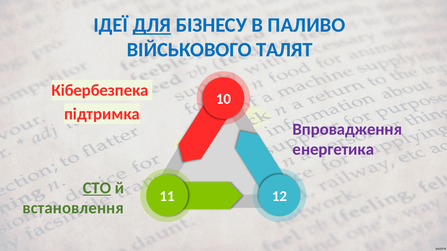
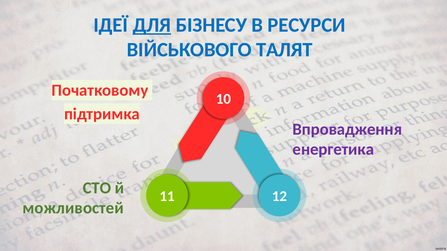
ПАЛИВО: ПАЛИВО -> РЕСУРСИ (307, 25)
Кібербезпека: Кібербезпека -> Початковому (100, 91)
СТО underline: present -> none (97, 188)
встановлення: встановлення -> можливостей (73, 208)
